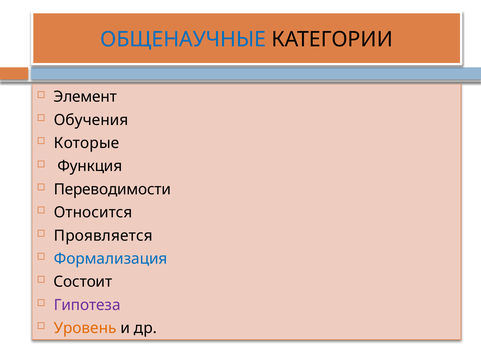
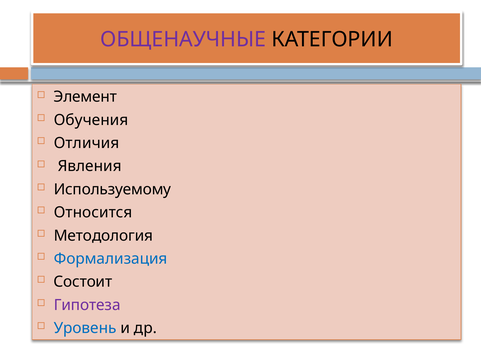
ОБЩЕНАУЧНЫЕ colour: blue -> purple (183, 40)
Которые: Которые -> Отличия (87, 143)
Функция: Функция -> Явления (90, 166)
Переводимости: Переводимости -> Используемому (112, 189)
Проявляется: Проявляется -> Методология (103, 235)
Уровень colour: orange -> blue (85, 328)
